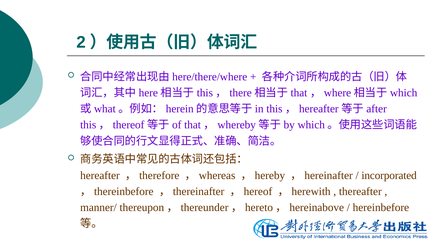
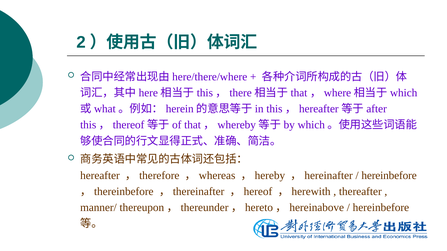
incorporated: incorporated -> hereinbefore (389, 176)
